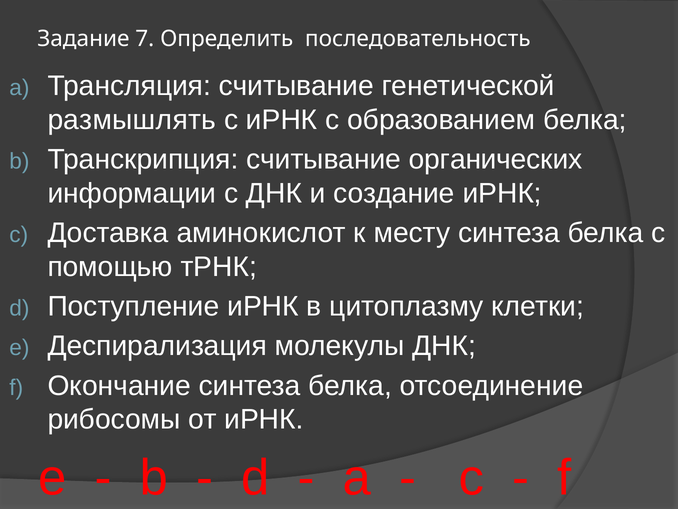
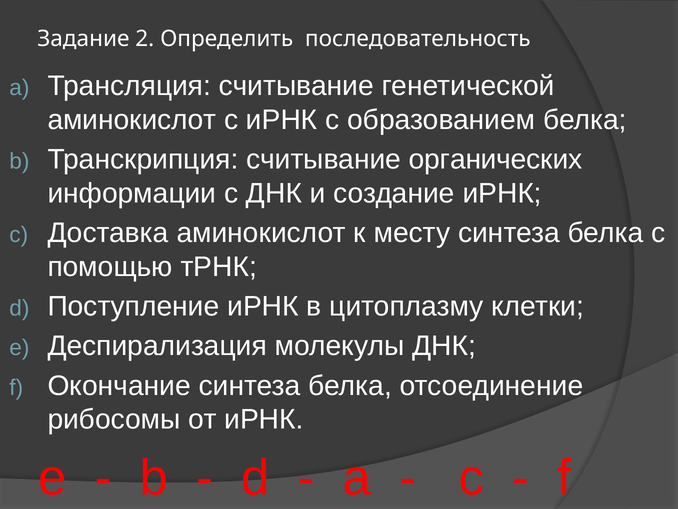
7: 7 -> 2 (145, 39)
размышлять: размышлять -> аминокислот (132, 120)
